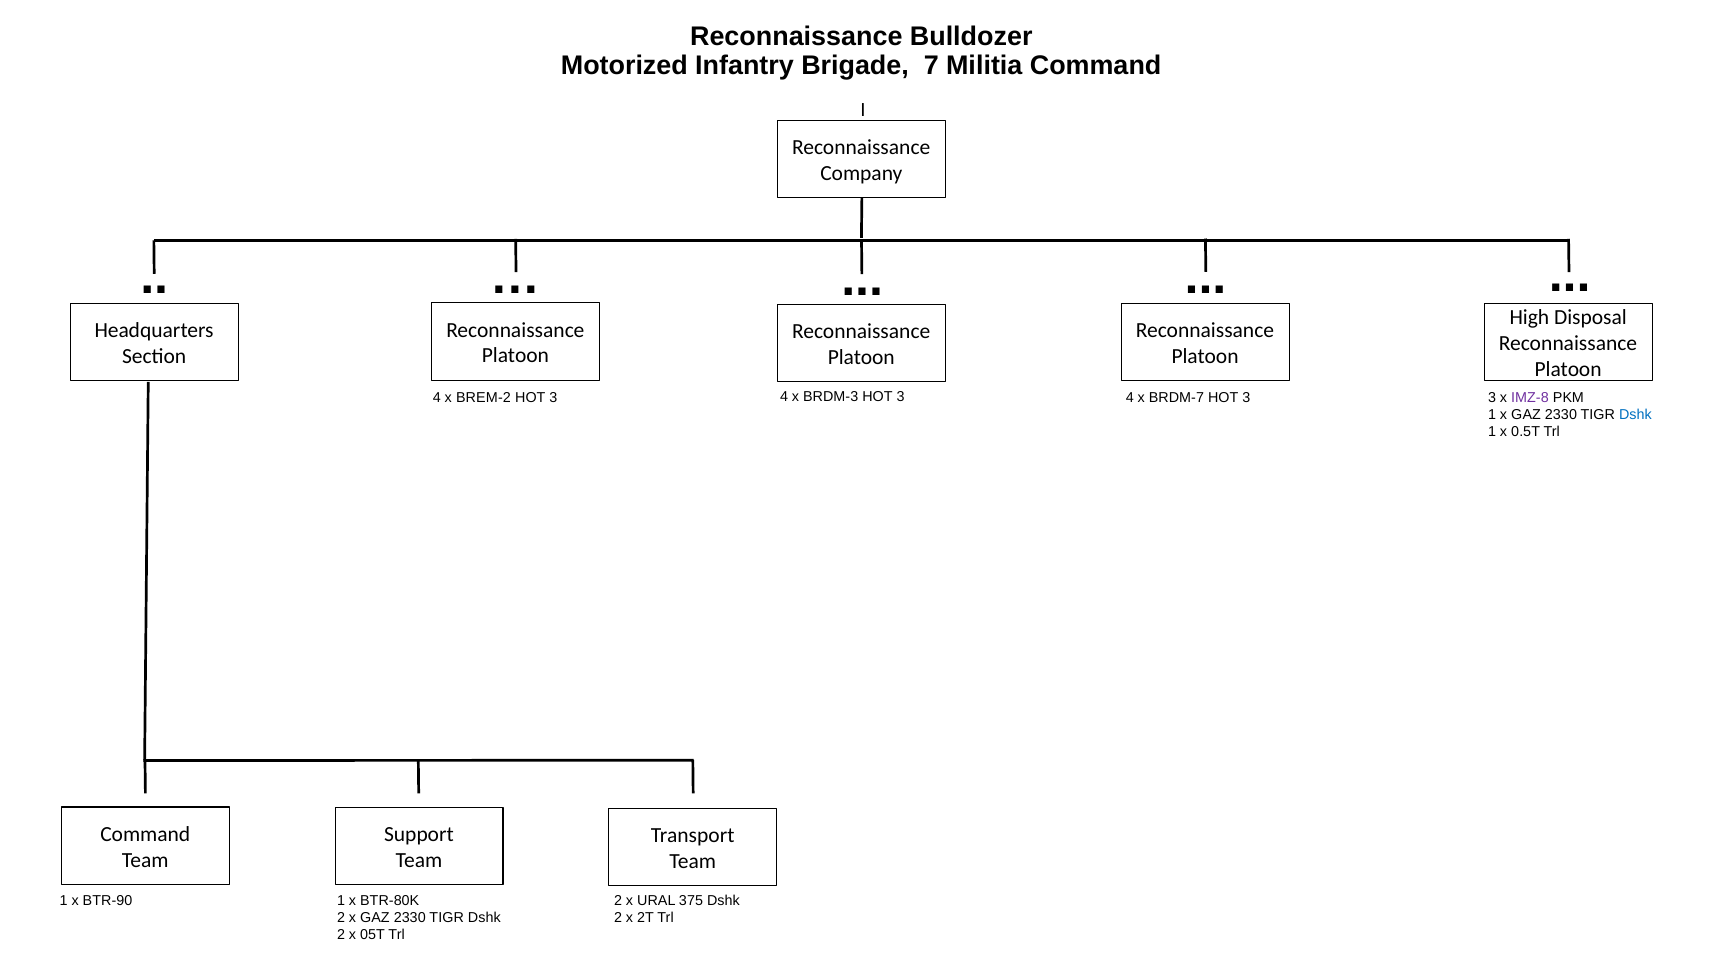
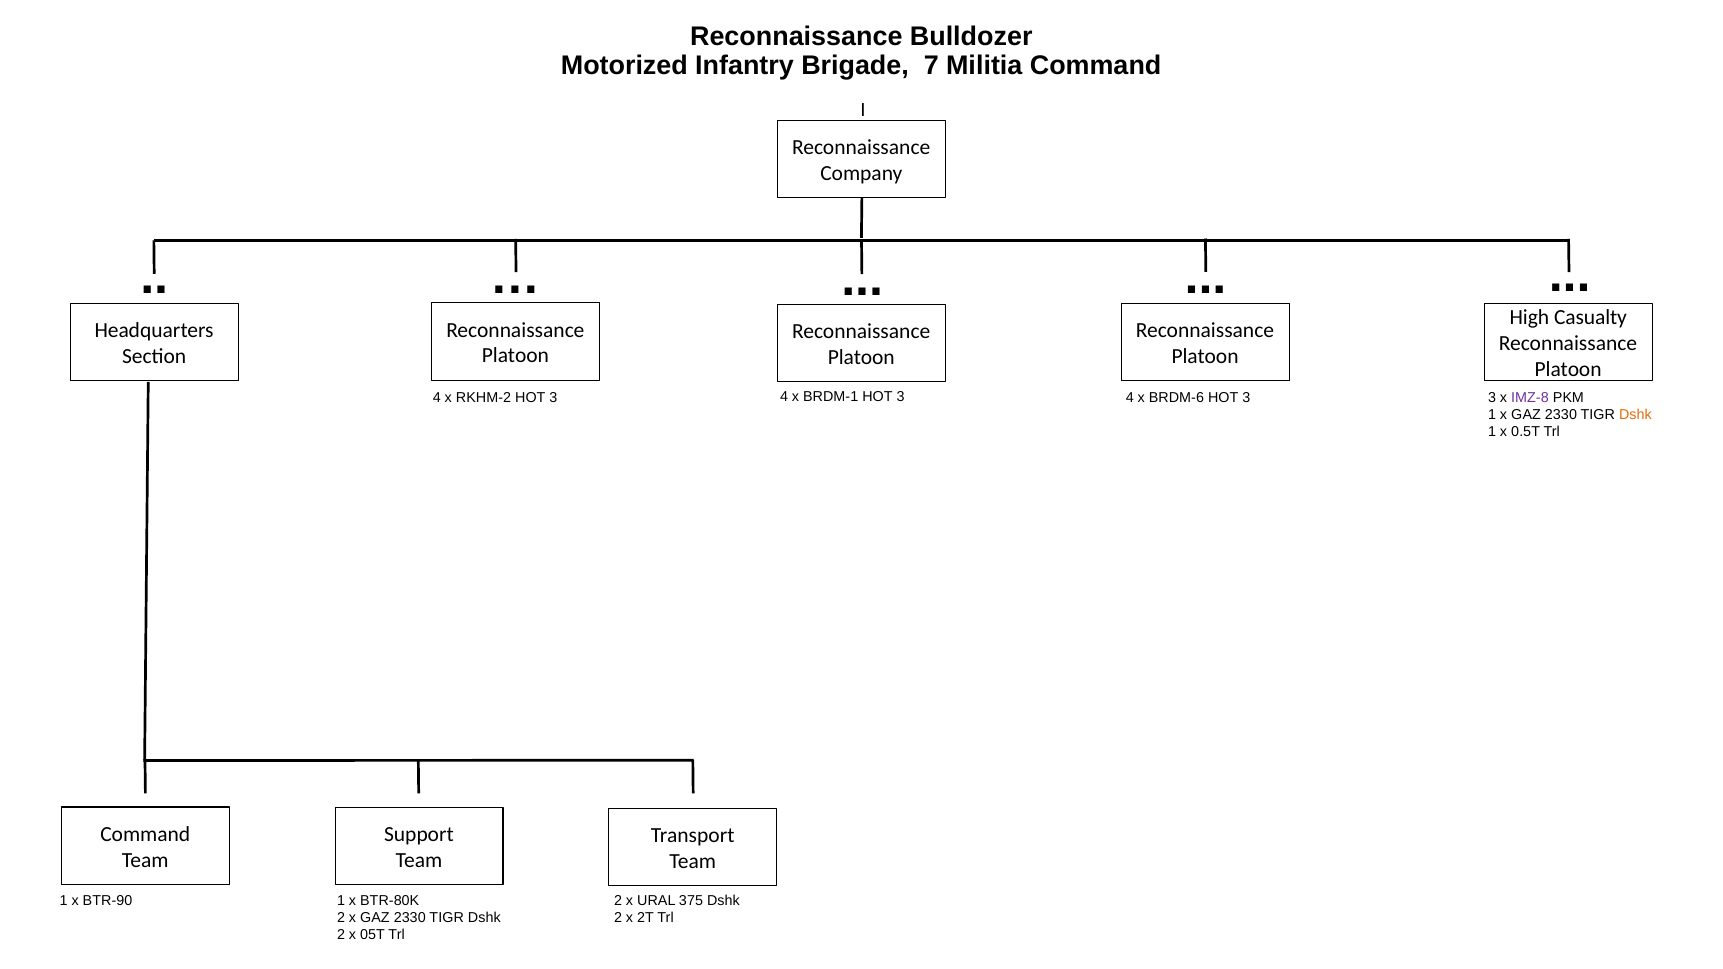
Disposal: Disposal -> Casualty (1590, 318)
BREM-2: BREM-2 -> RKHM-2 (484, 397)
BRDM-3: BRDM-3 -> BRDM-1 (831, 397)
BRDM-7: BRDM-7 -> BRDM-6 (1176, 397)
Dshk colour: blue -> orange (1635, 415)
